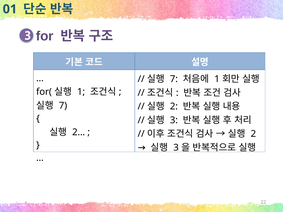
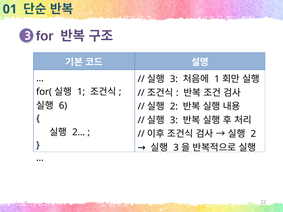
7: 7 -> 3 (174, 79)
7: 7 -> 6 (63, 106)
